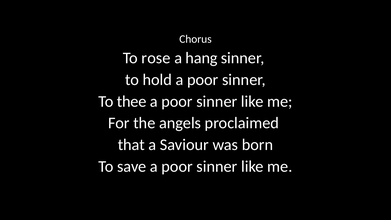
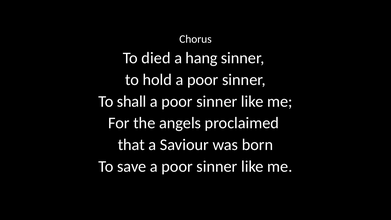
rose: rose -> died (156, 58)
thee: thee -> shall (132, 101)
